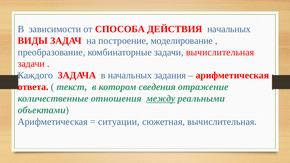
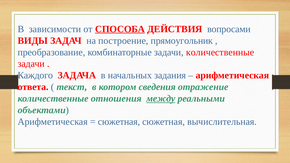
СПОСОБА underline: none -> present (120, 29)
ДЕЙСТВИЯ начальных: начальных -> вопросами (229, 29)
моделирование: моделирование -> прямоугольник (182, 41)
задачи вычислительная: вычислительная -> количественные (220, 52)
ситуации: ситуации -> сюжетная (119, 122)
